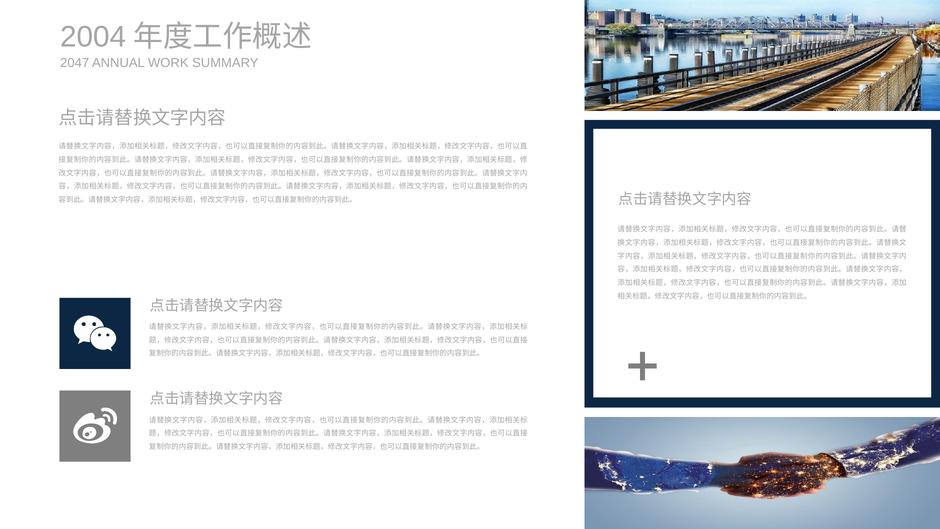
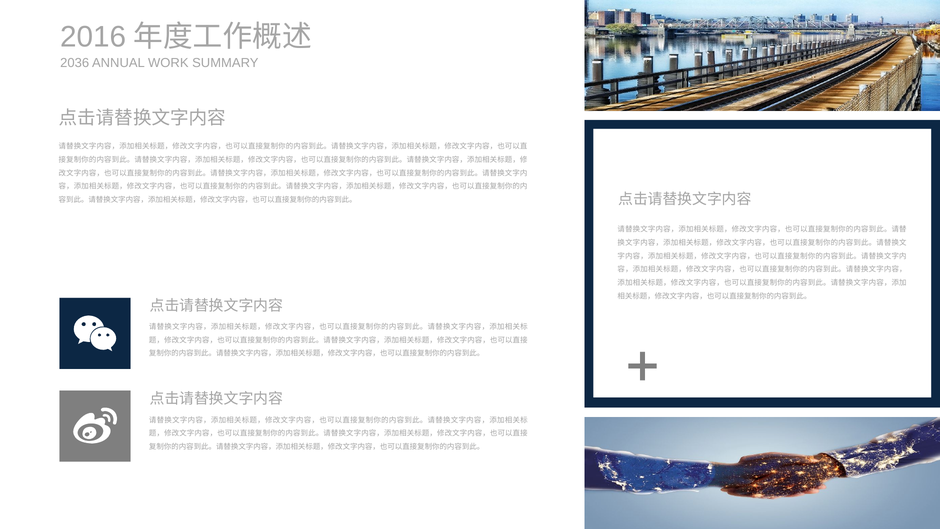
2004: 2004 -> 2016 (93, 37)
2047: 2047 -> 2036 (75, 63)
